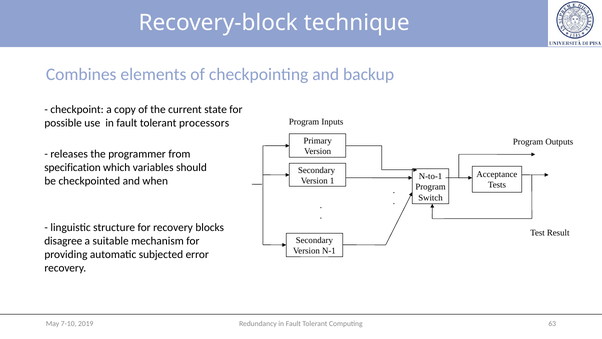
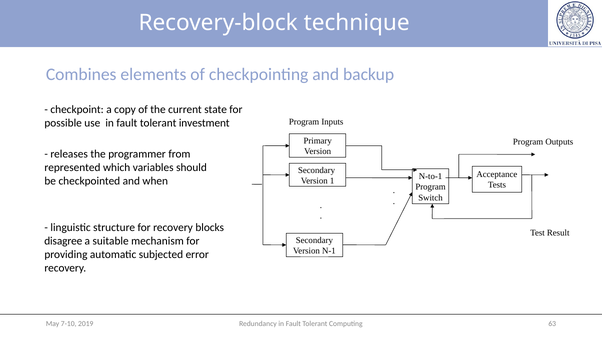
processors: processors -> investment (204, 123)
specification: specification -> represented (72, 167)
